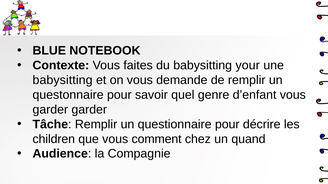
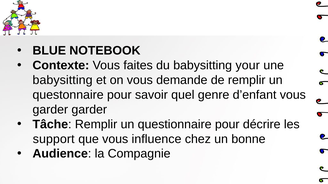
children: children -> support (54, 139)
comment: comment -> influence (157, 139)
quand: quand -> bonne (248, 139)
